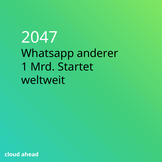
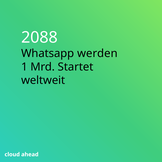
2047: 2047 -> 2088 (39, 37)
anderer: anderer -> werden (97, 53)
